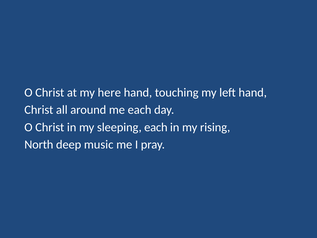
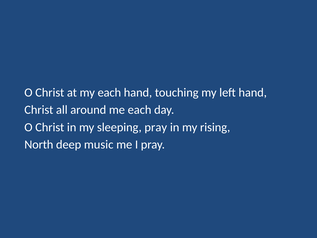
my here: here -> each (109, 93)
sleeping each: each -> pray (156, 127)
